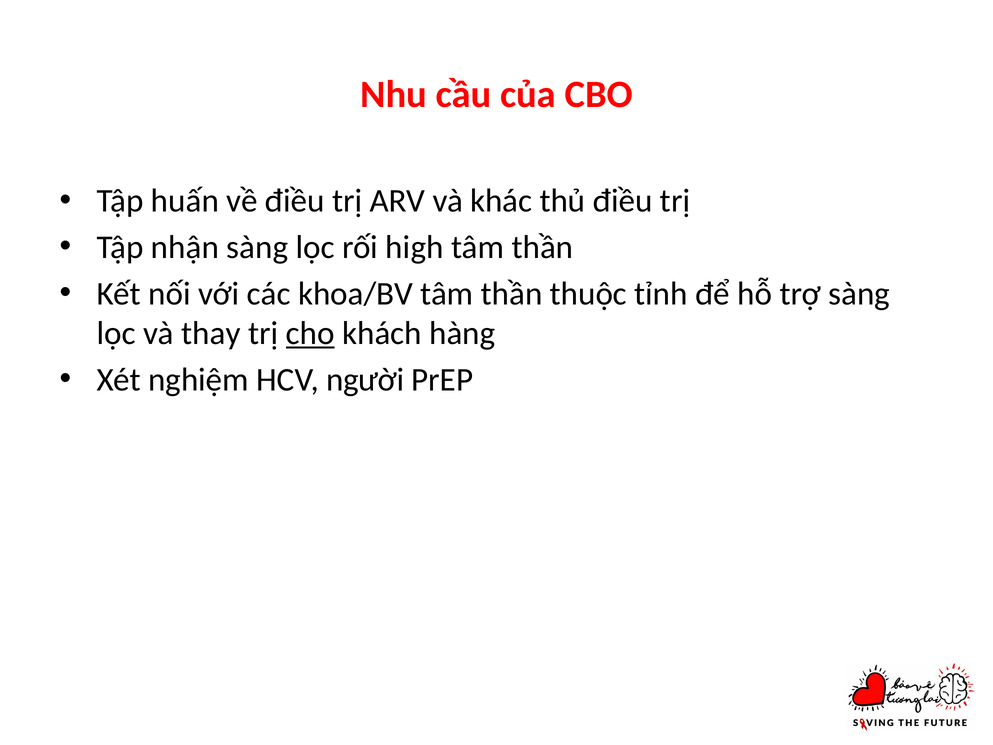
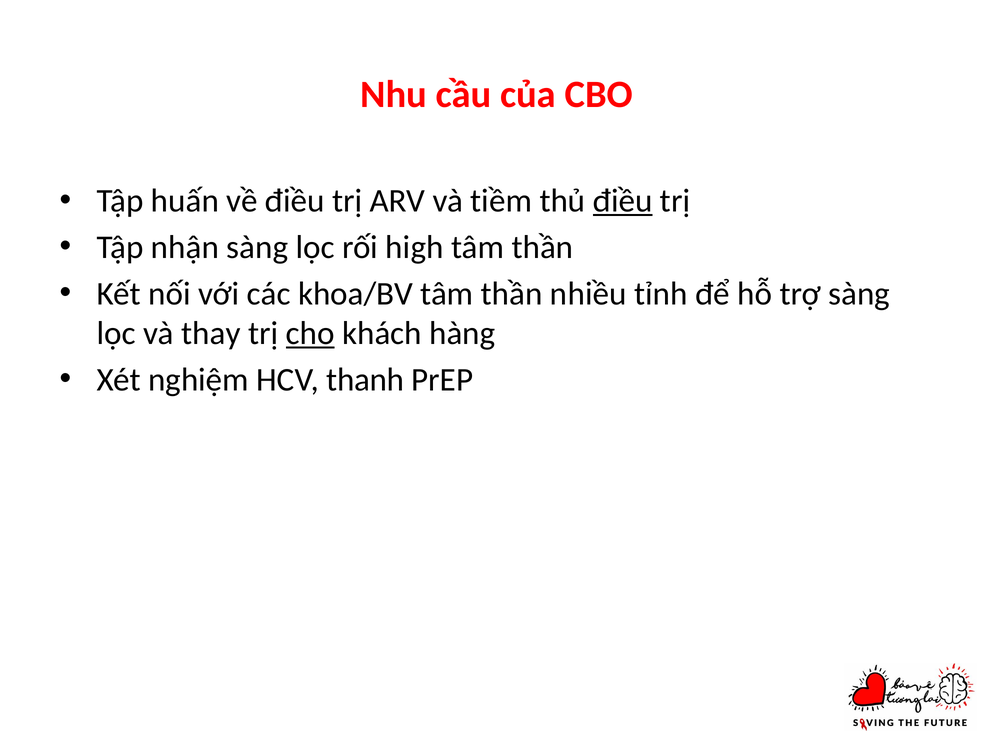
khác: khác -> tiềm (501, 201)
điều underline: none -> present (623, 201)
thuộc: thuộc -> nhiều (588, 294)
người: người -> thanh (365, 380)
